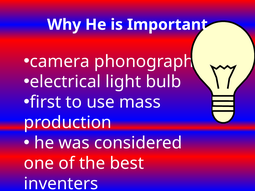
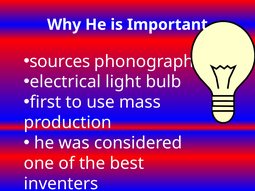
camera: camera -> sources (60, 62)
